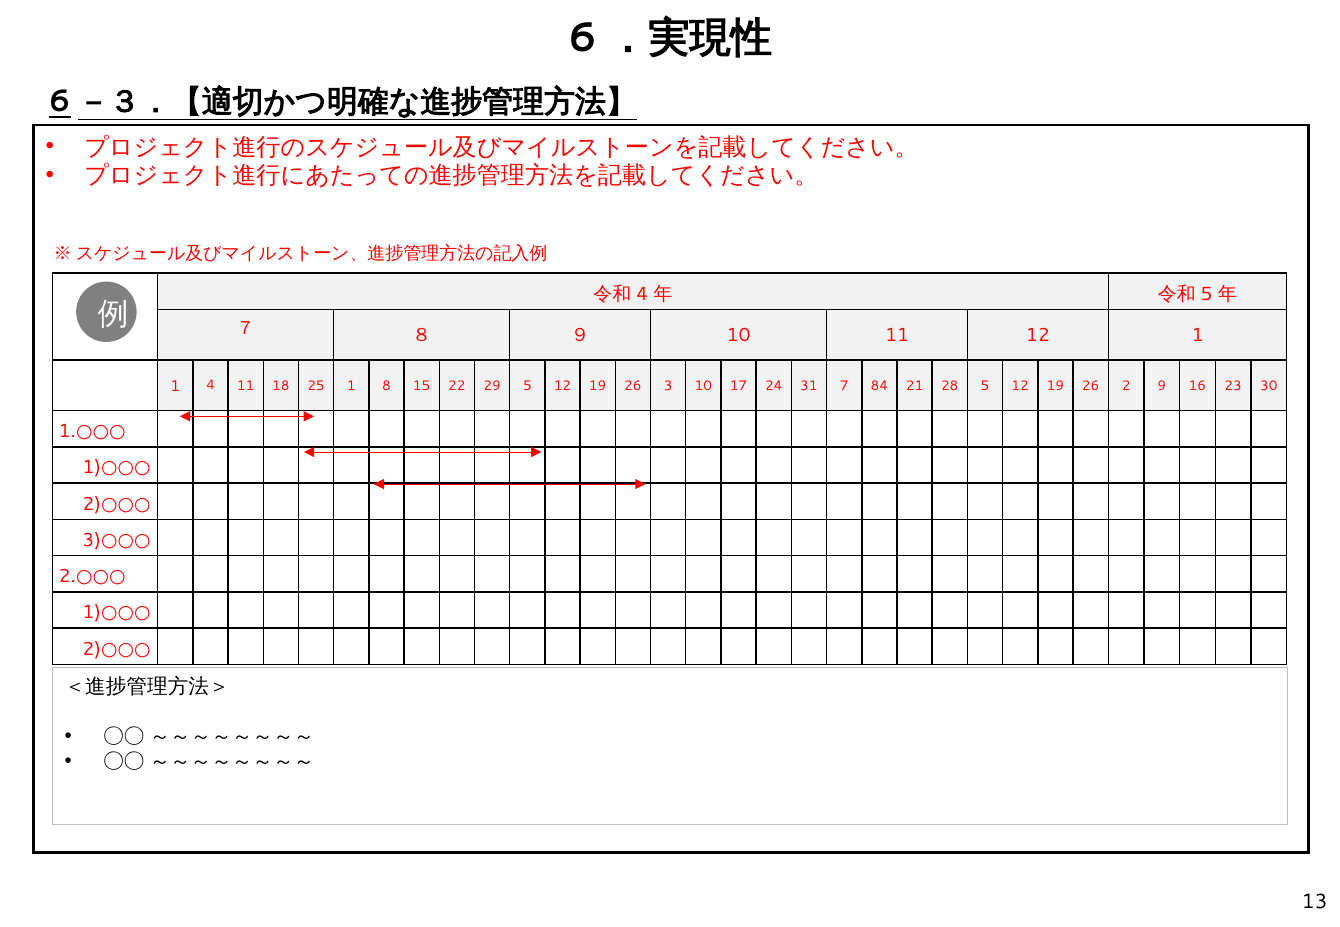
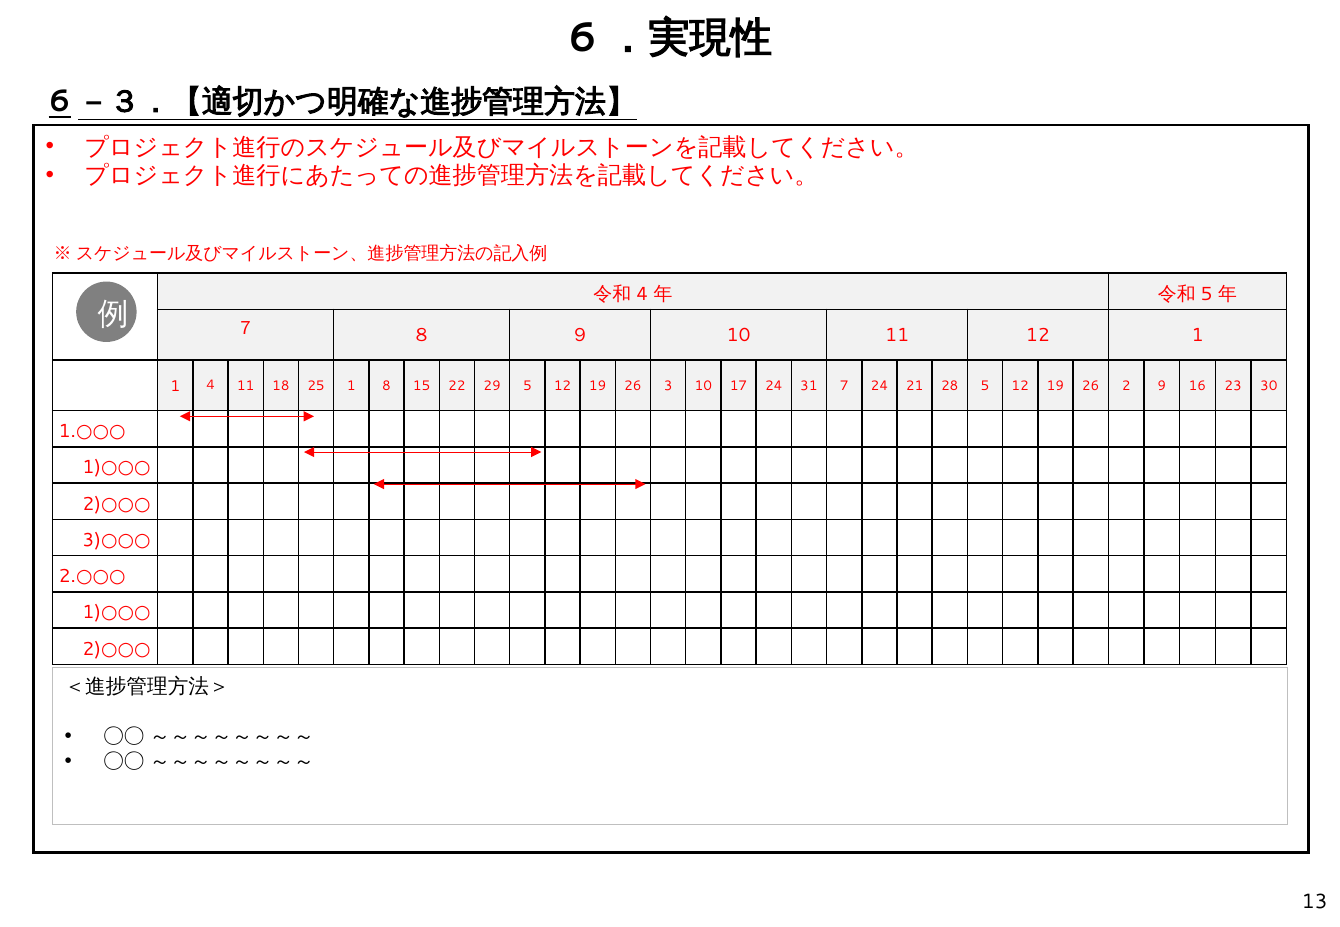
7 84: 84 -> 24 (879, 386)
